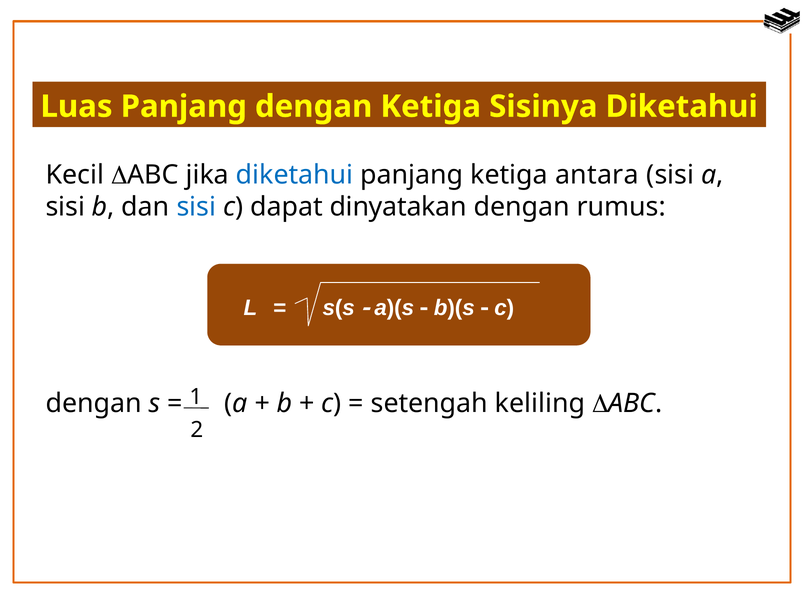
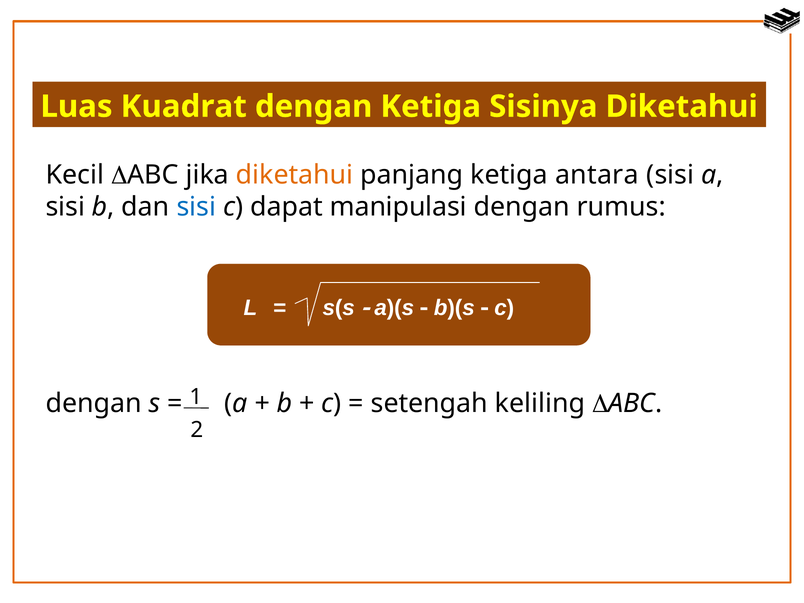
Luas Panjang: Panjang -> Kuadrat (184, 107)
diketahui colour: blue -> orange (295, 175)
dinyatakan: dinyatakan -> manipulasi (398, 207)
